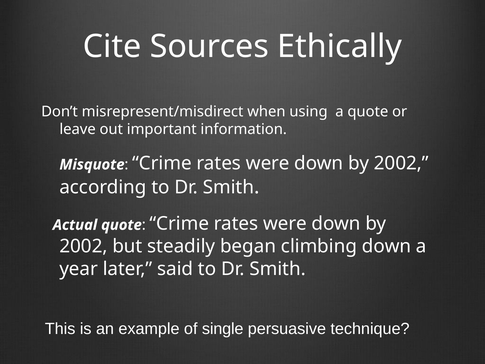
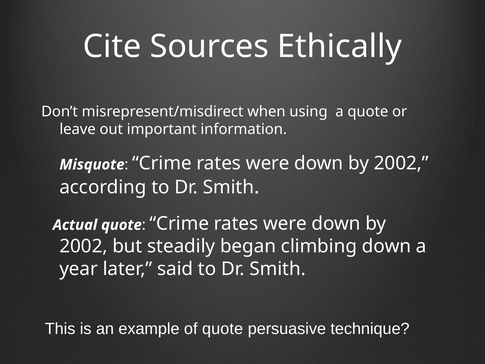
of single: single -> quote (223, 328)
